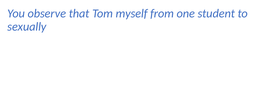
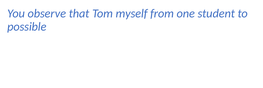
sexually: sexually -> possible (27, 26)
